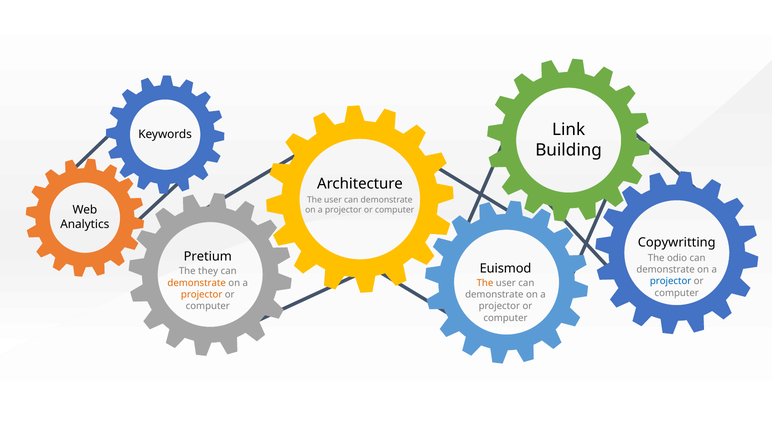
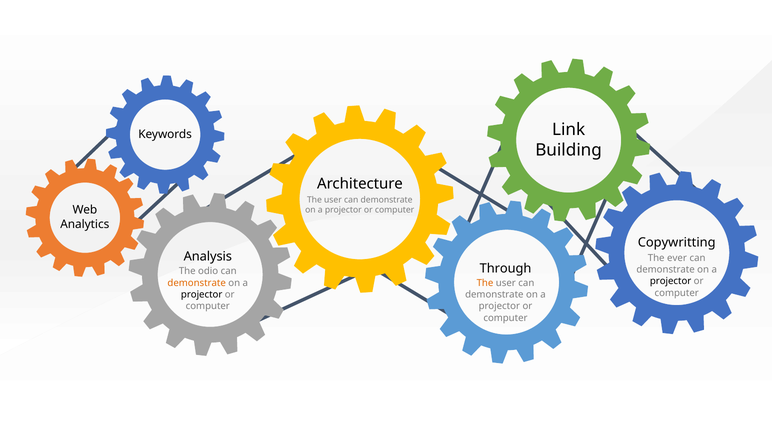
Pretium: Pretium -> Analysis (208, 256)
odio: odio -> ever (677, 258)
Euismod: Euismod -> Through (505, 269)
they: they -> odio (208, 271)
projector colour: blue -> black (671, 281)
projector colour: orange -> black (202, 295)
